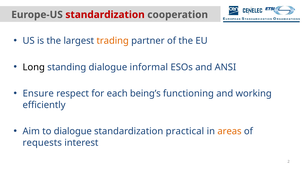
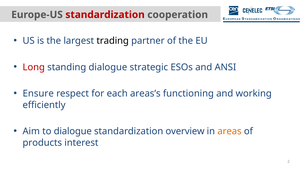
trading colour: orange -> black (113, 41)
Long colour: black -> red (34, 67)
informal: informal -> strategic (149, 67)
being’s: being’s -> areas’s (145, 94)
practical: practical -> overview (185, 131)
requests: requests -> products (42, 143)
